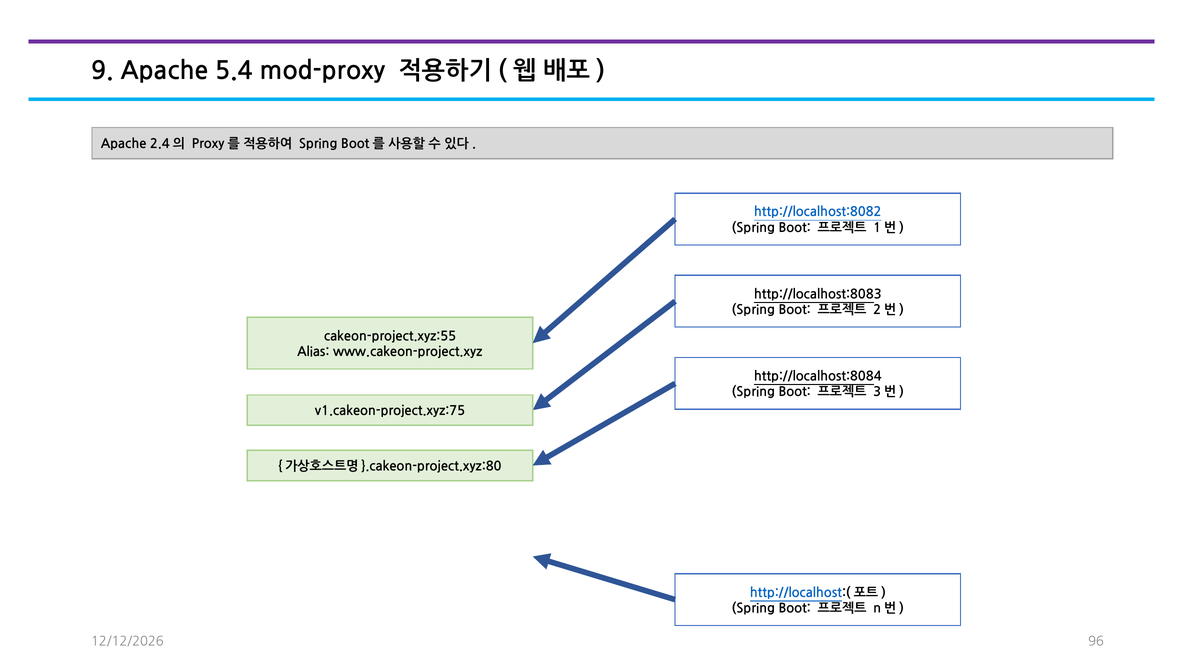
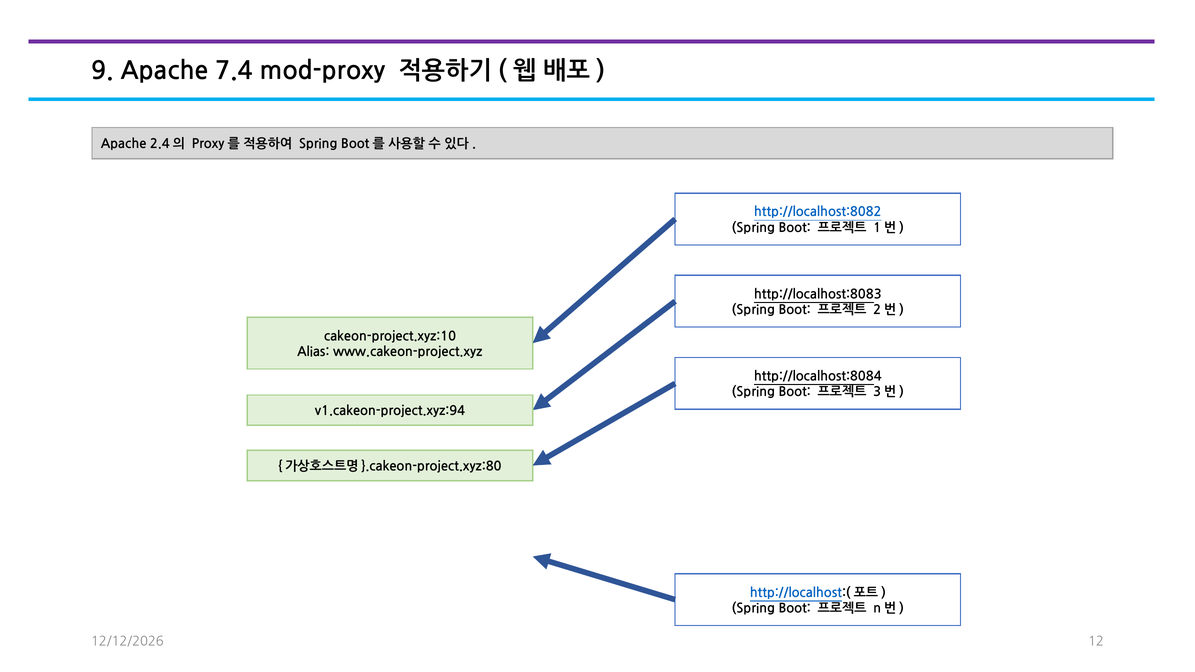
5.4: 5.4 -> 7.4 (234, 71)
cakeon-project.xyz:55: cakeon-project.xyz:55 -> cakeon-project.xyz:10 (390, 336)
v1.cakeon-project.xyz:75: v1.cakeon-project.xyz:75 -> v1.cakeon-project.xyz:94 (390, 411)
96: 96 -> 12 (1096, 642)
